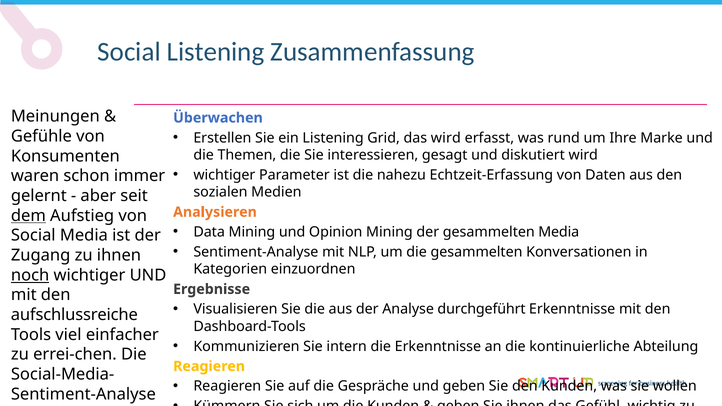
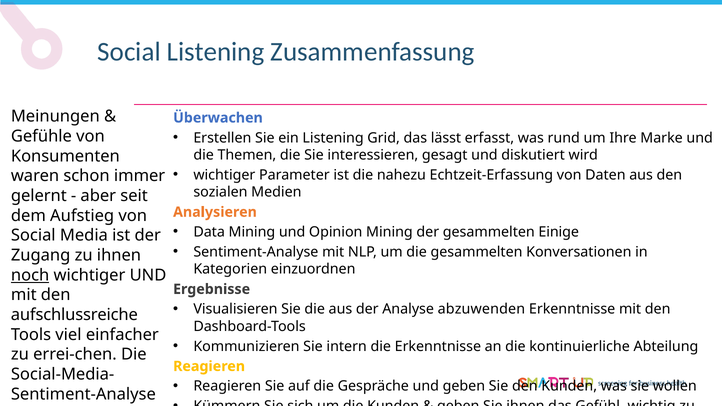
das wird: wird -> lässt (446, 138)
dem underline: present -> none (28, 216)
gesammelten Media: Media -> Einige (559, 232)
durchgeführt: durchgeführt -> abzuwenden (481, 309)
